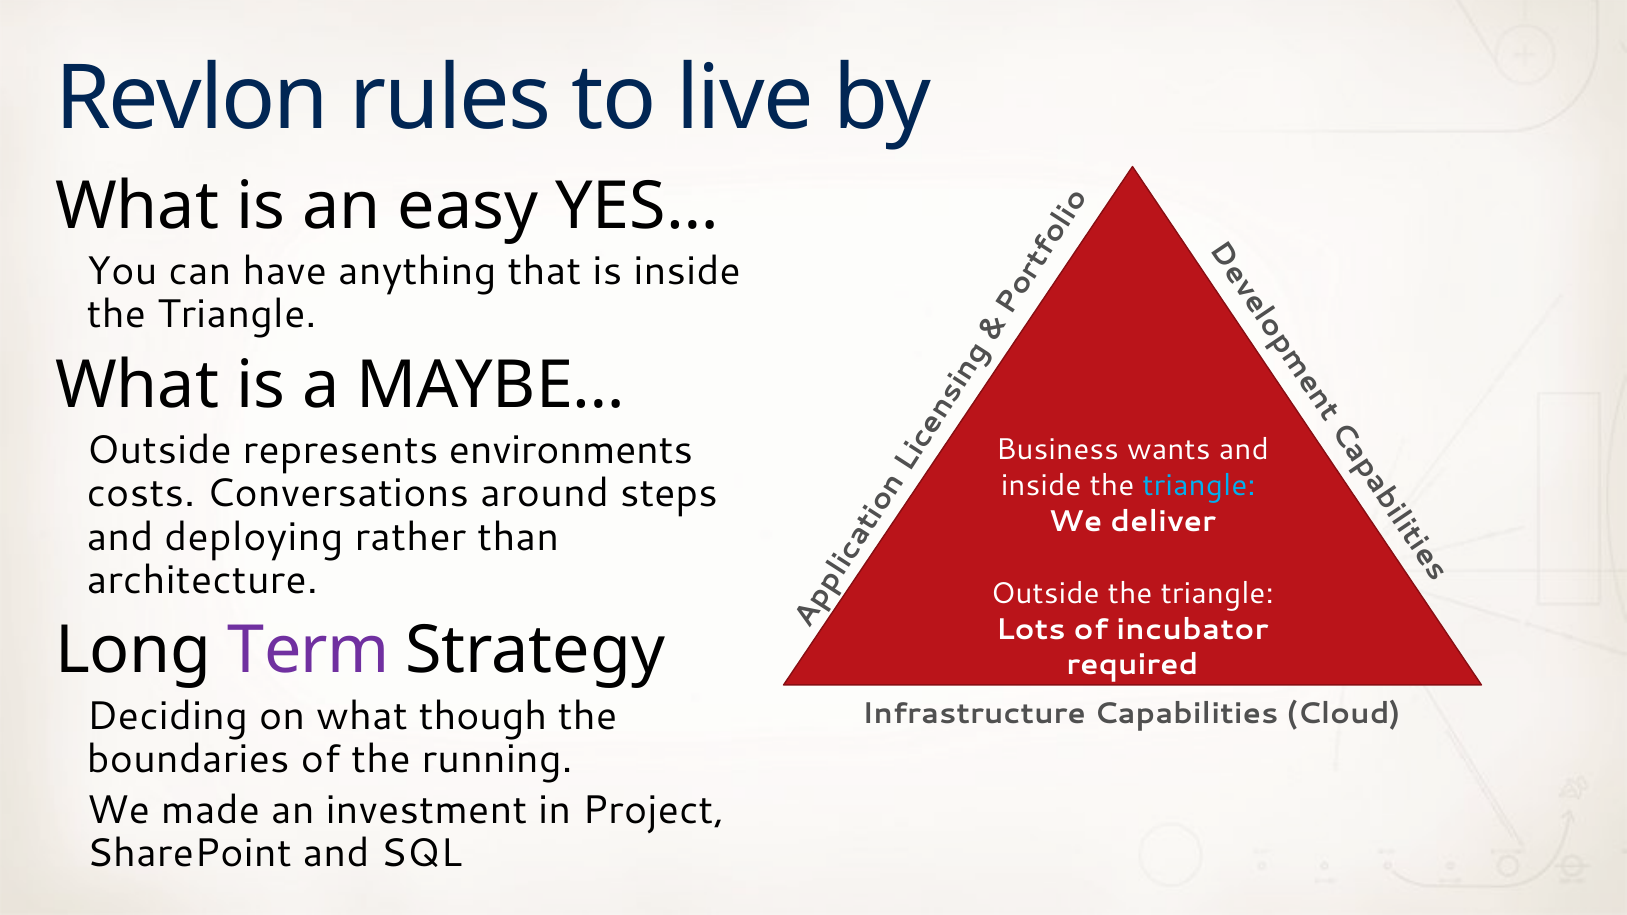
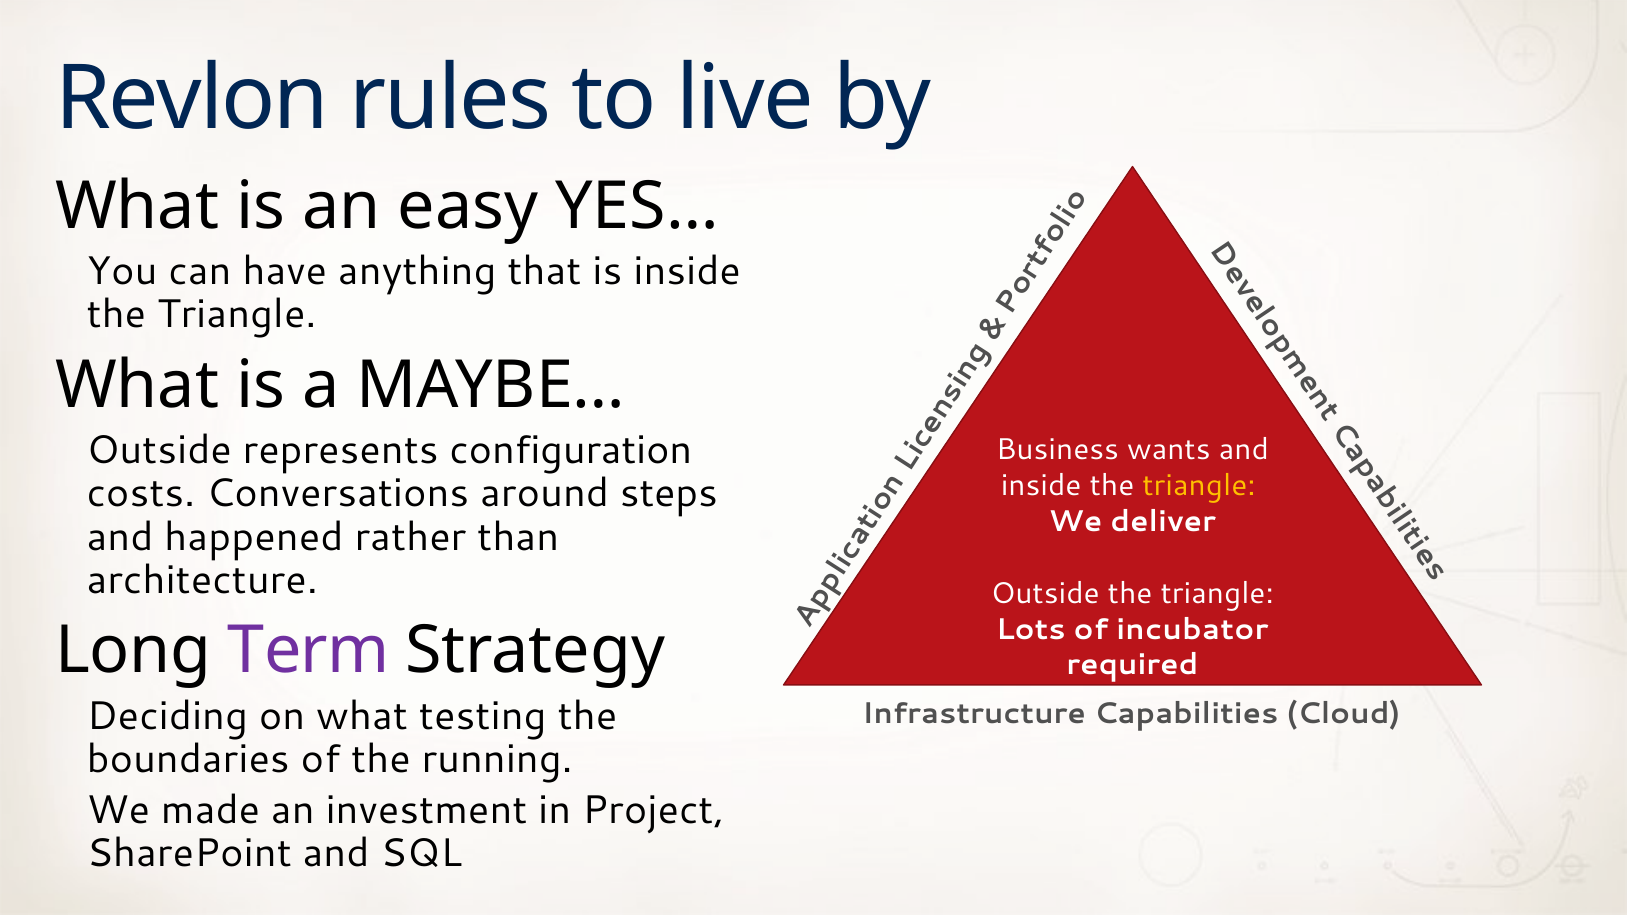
environments: environments -> configuration (571, 451)
triangle colour: light blue -> yellow (1199, 486)
deploying: deploying -> happened (254, 537)
though: though -> testing (483, 716)
